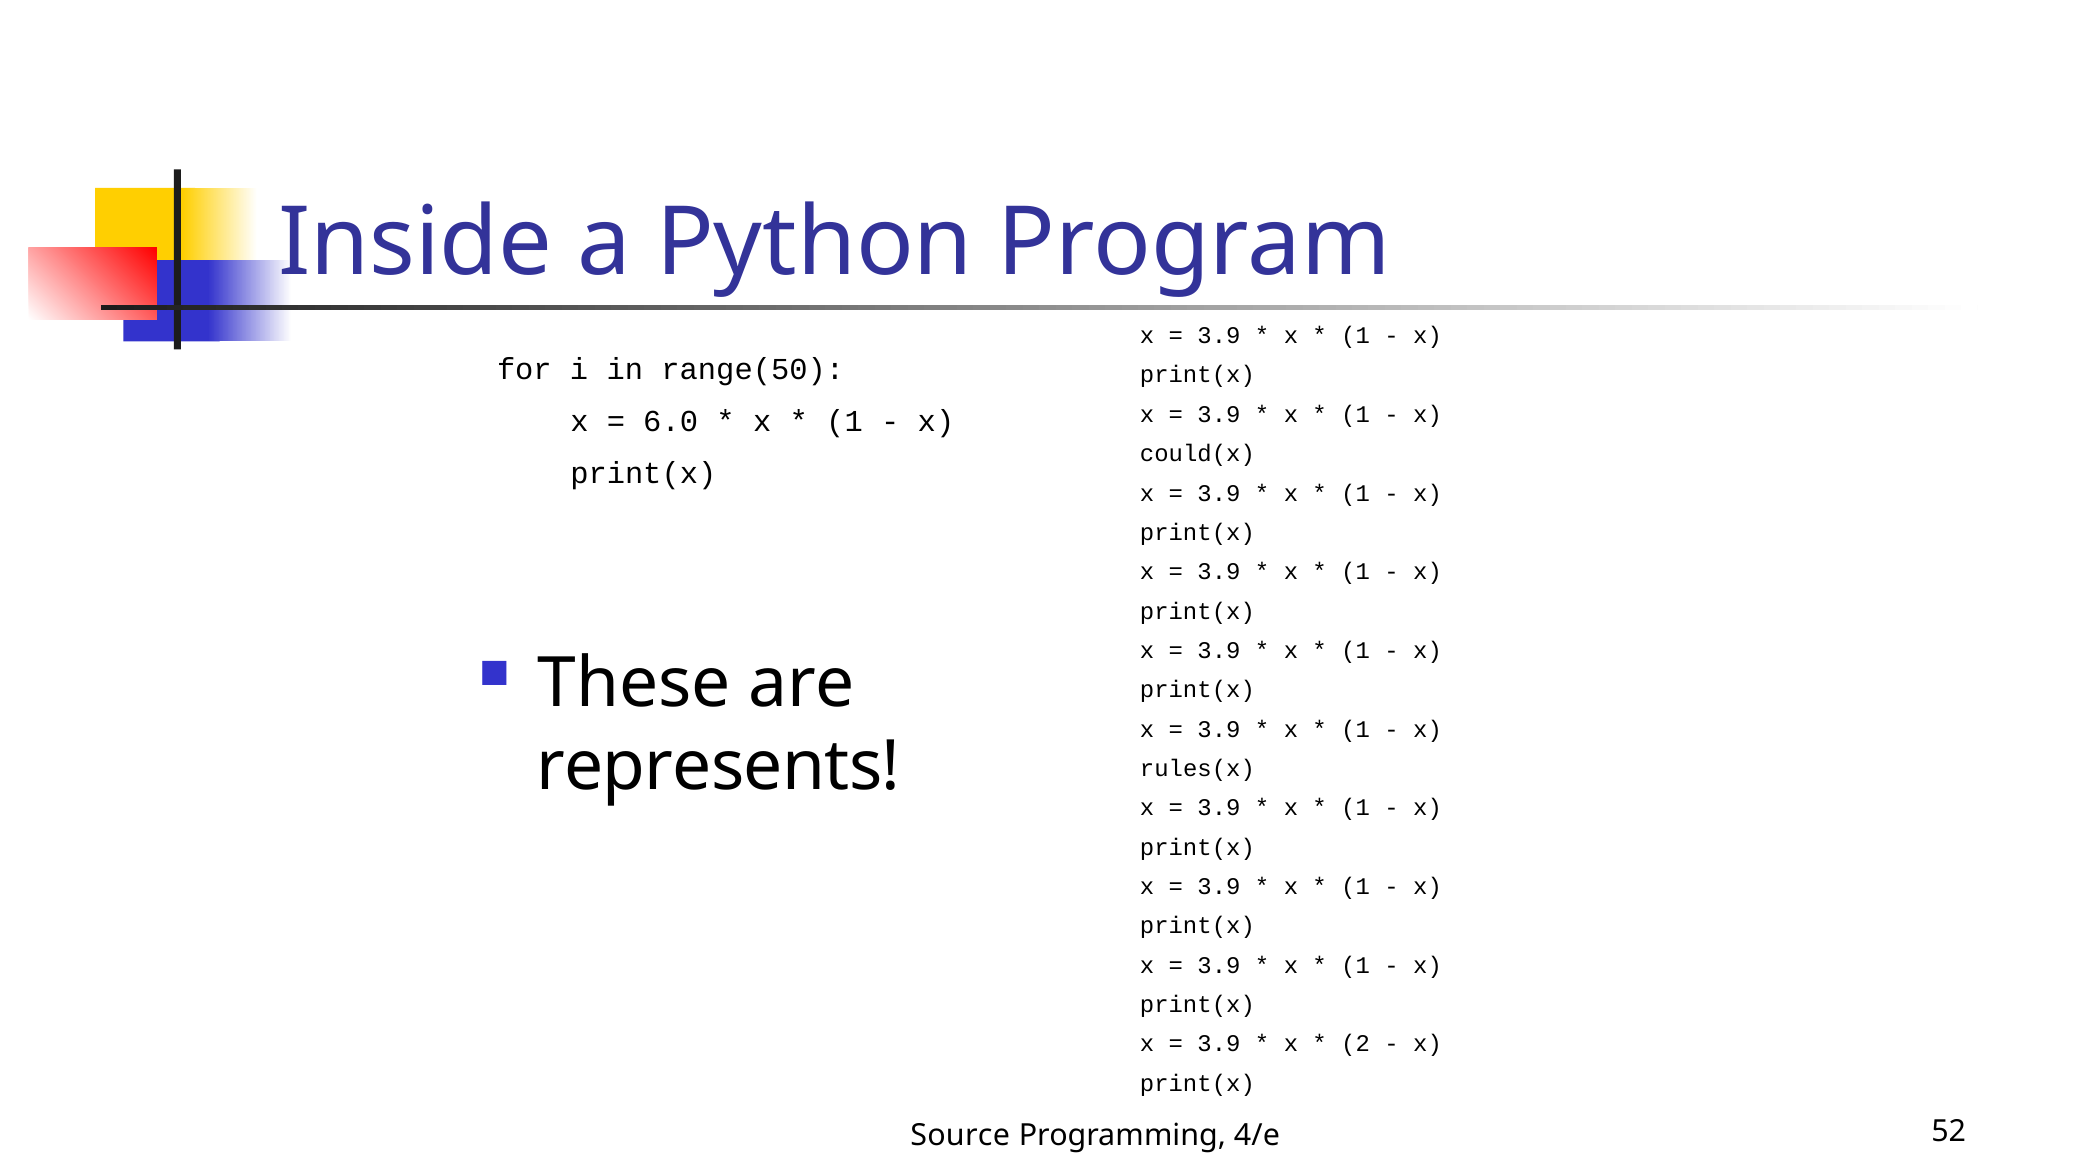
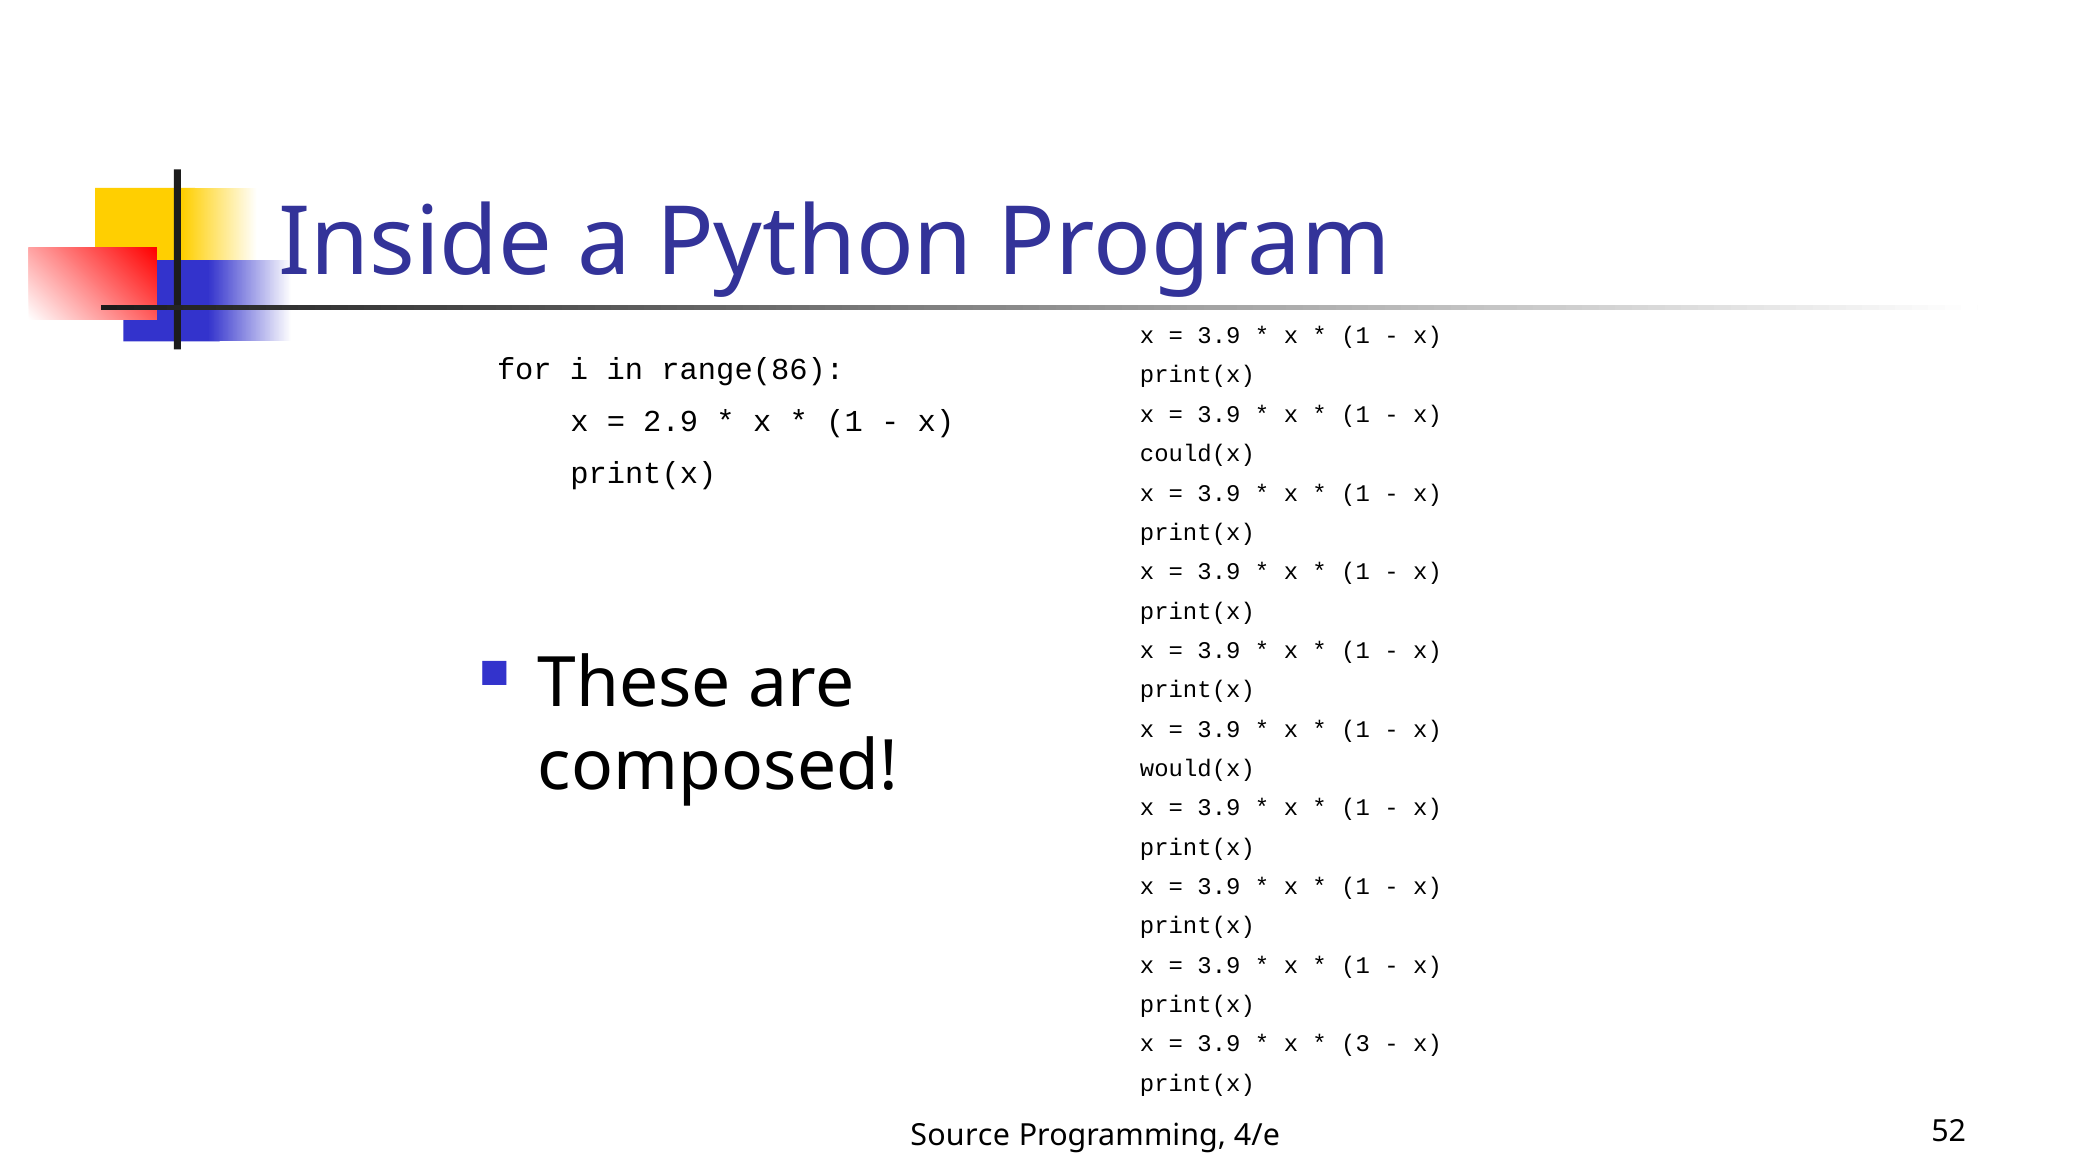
range(50: range(50 -> range(86 (753, 370)
6.0: 6.0 -> 2.9 (671, 422)
represents: represents -> composed (718, 767)
rules(x: rules(x -> would(x (1197, 769)
2: 2 -> 3 (1355, 1044)
